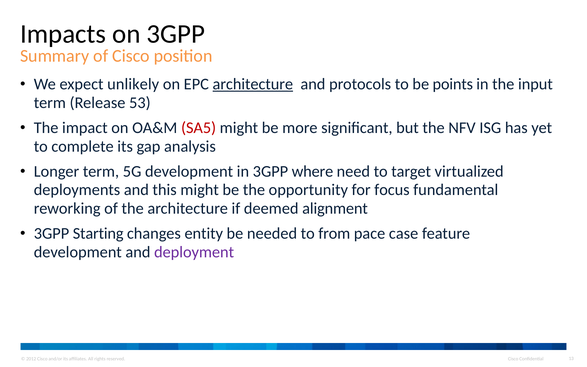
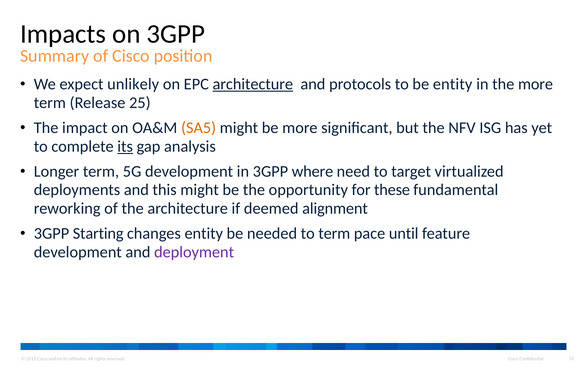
be points: points -> entity (453, 84)
the input: input -> more (535, 84)
53: 53 -> 25 (140, 103)
SA5 colour: red -> orange (199, 128)
its underline: none -> present (125, 146)
focus: focus -> these (392, 190)
to from: from -> term (334, 233)
case: case -> until (404, 233)
